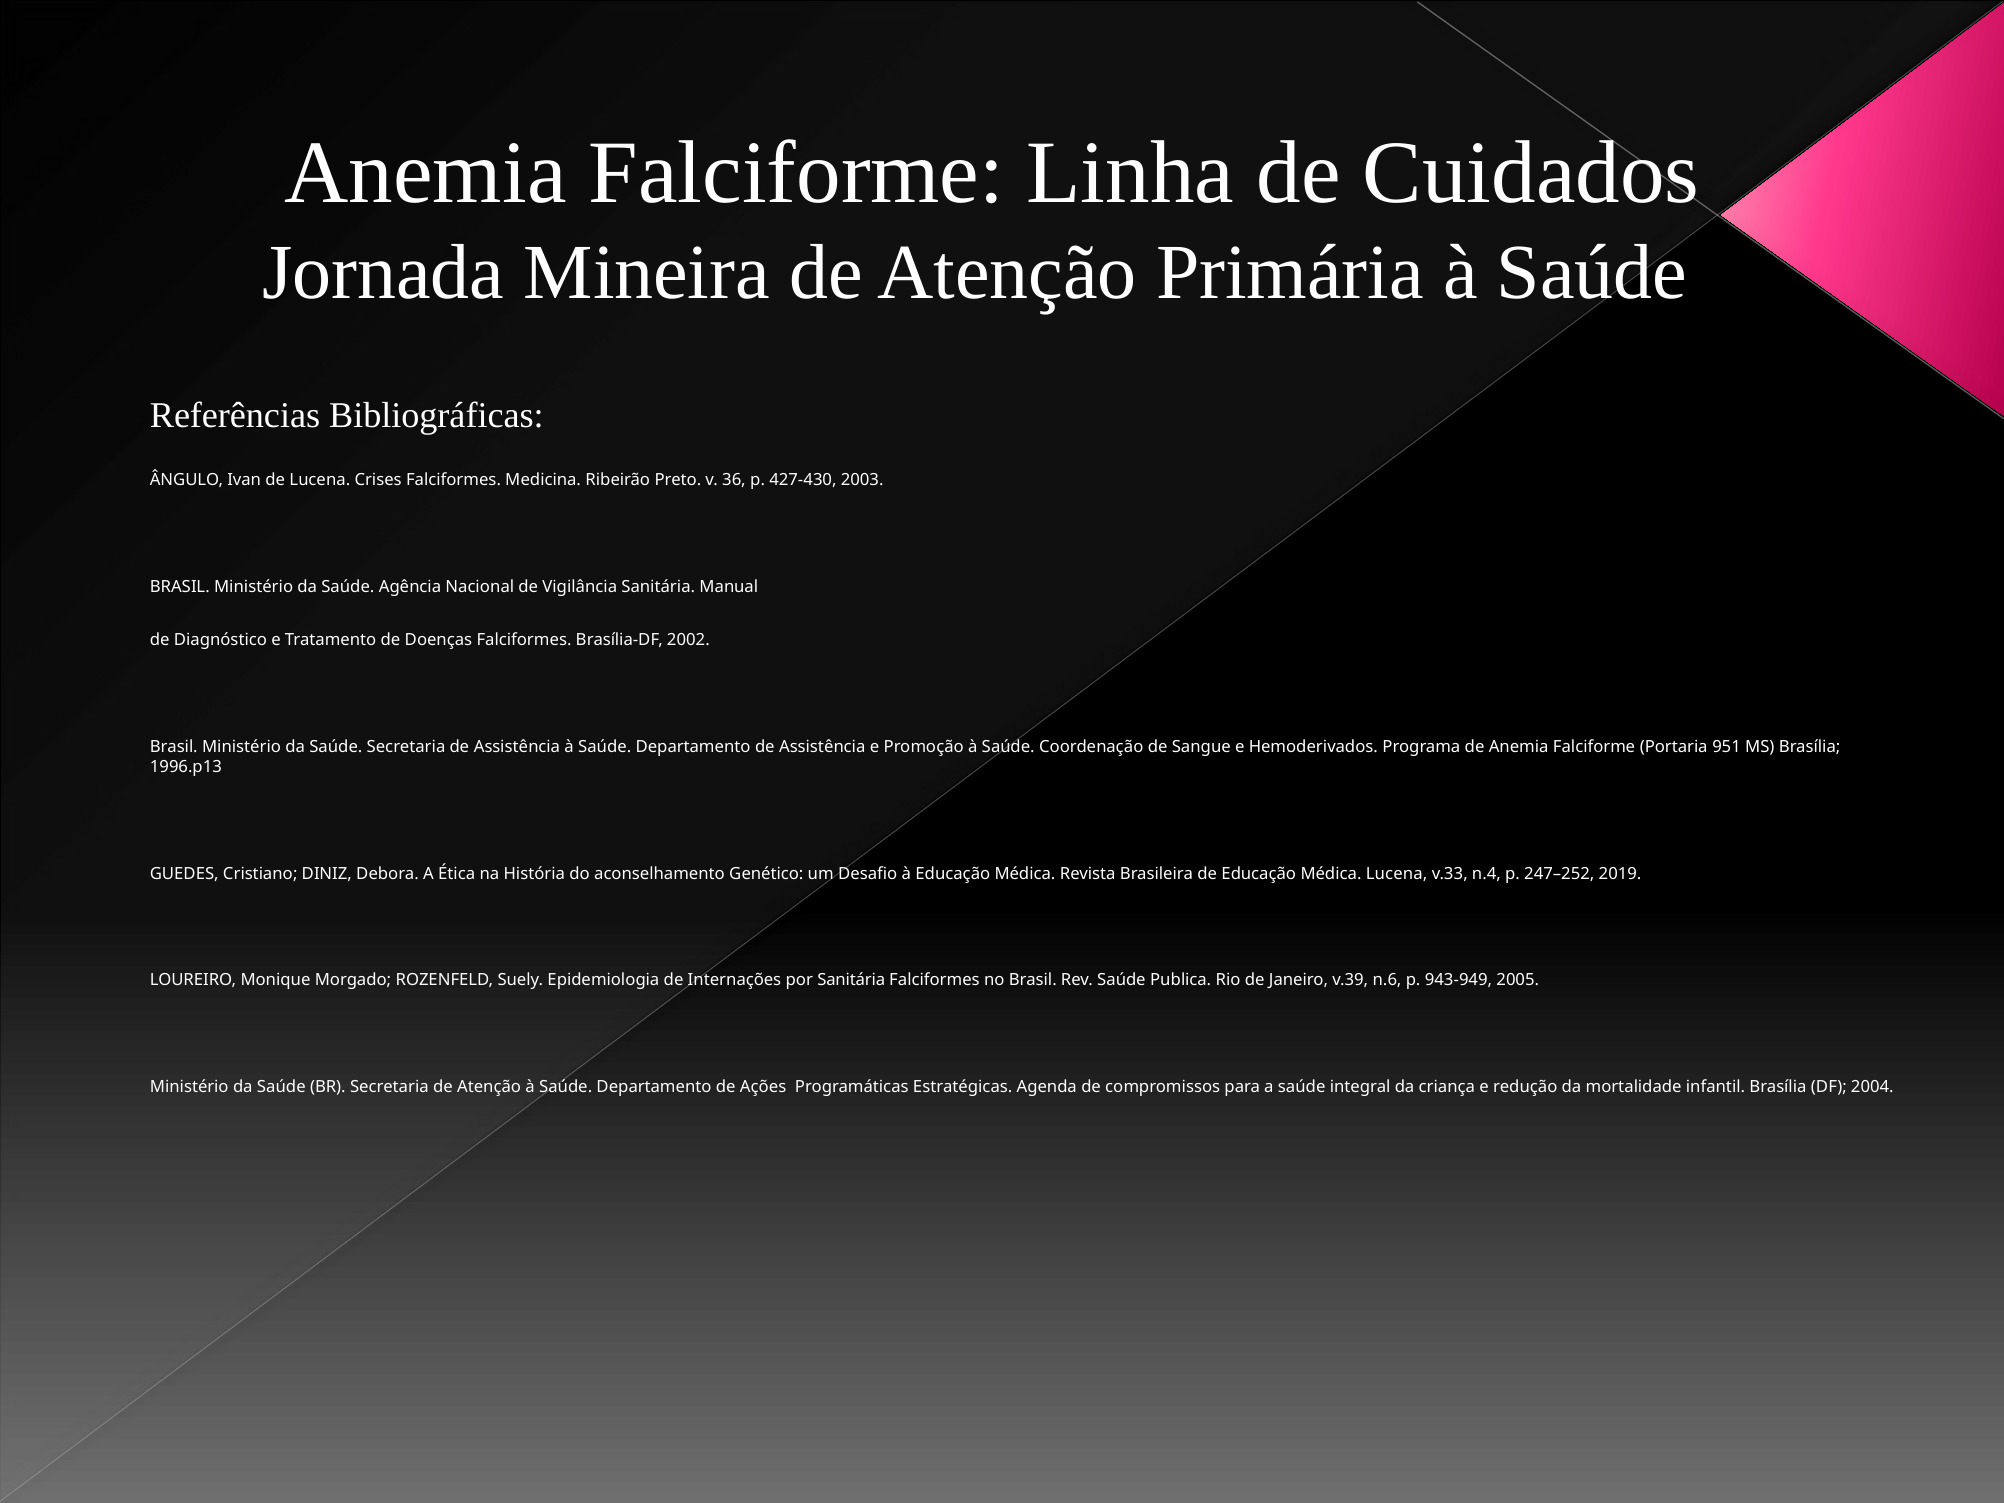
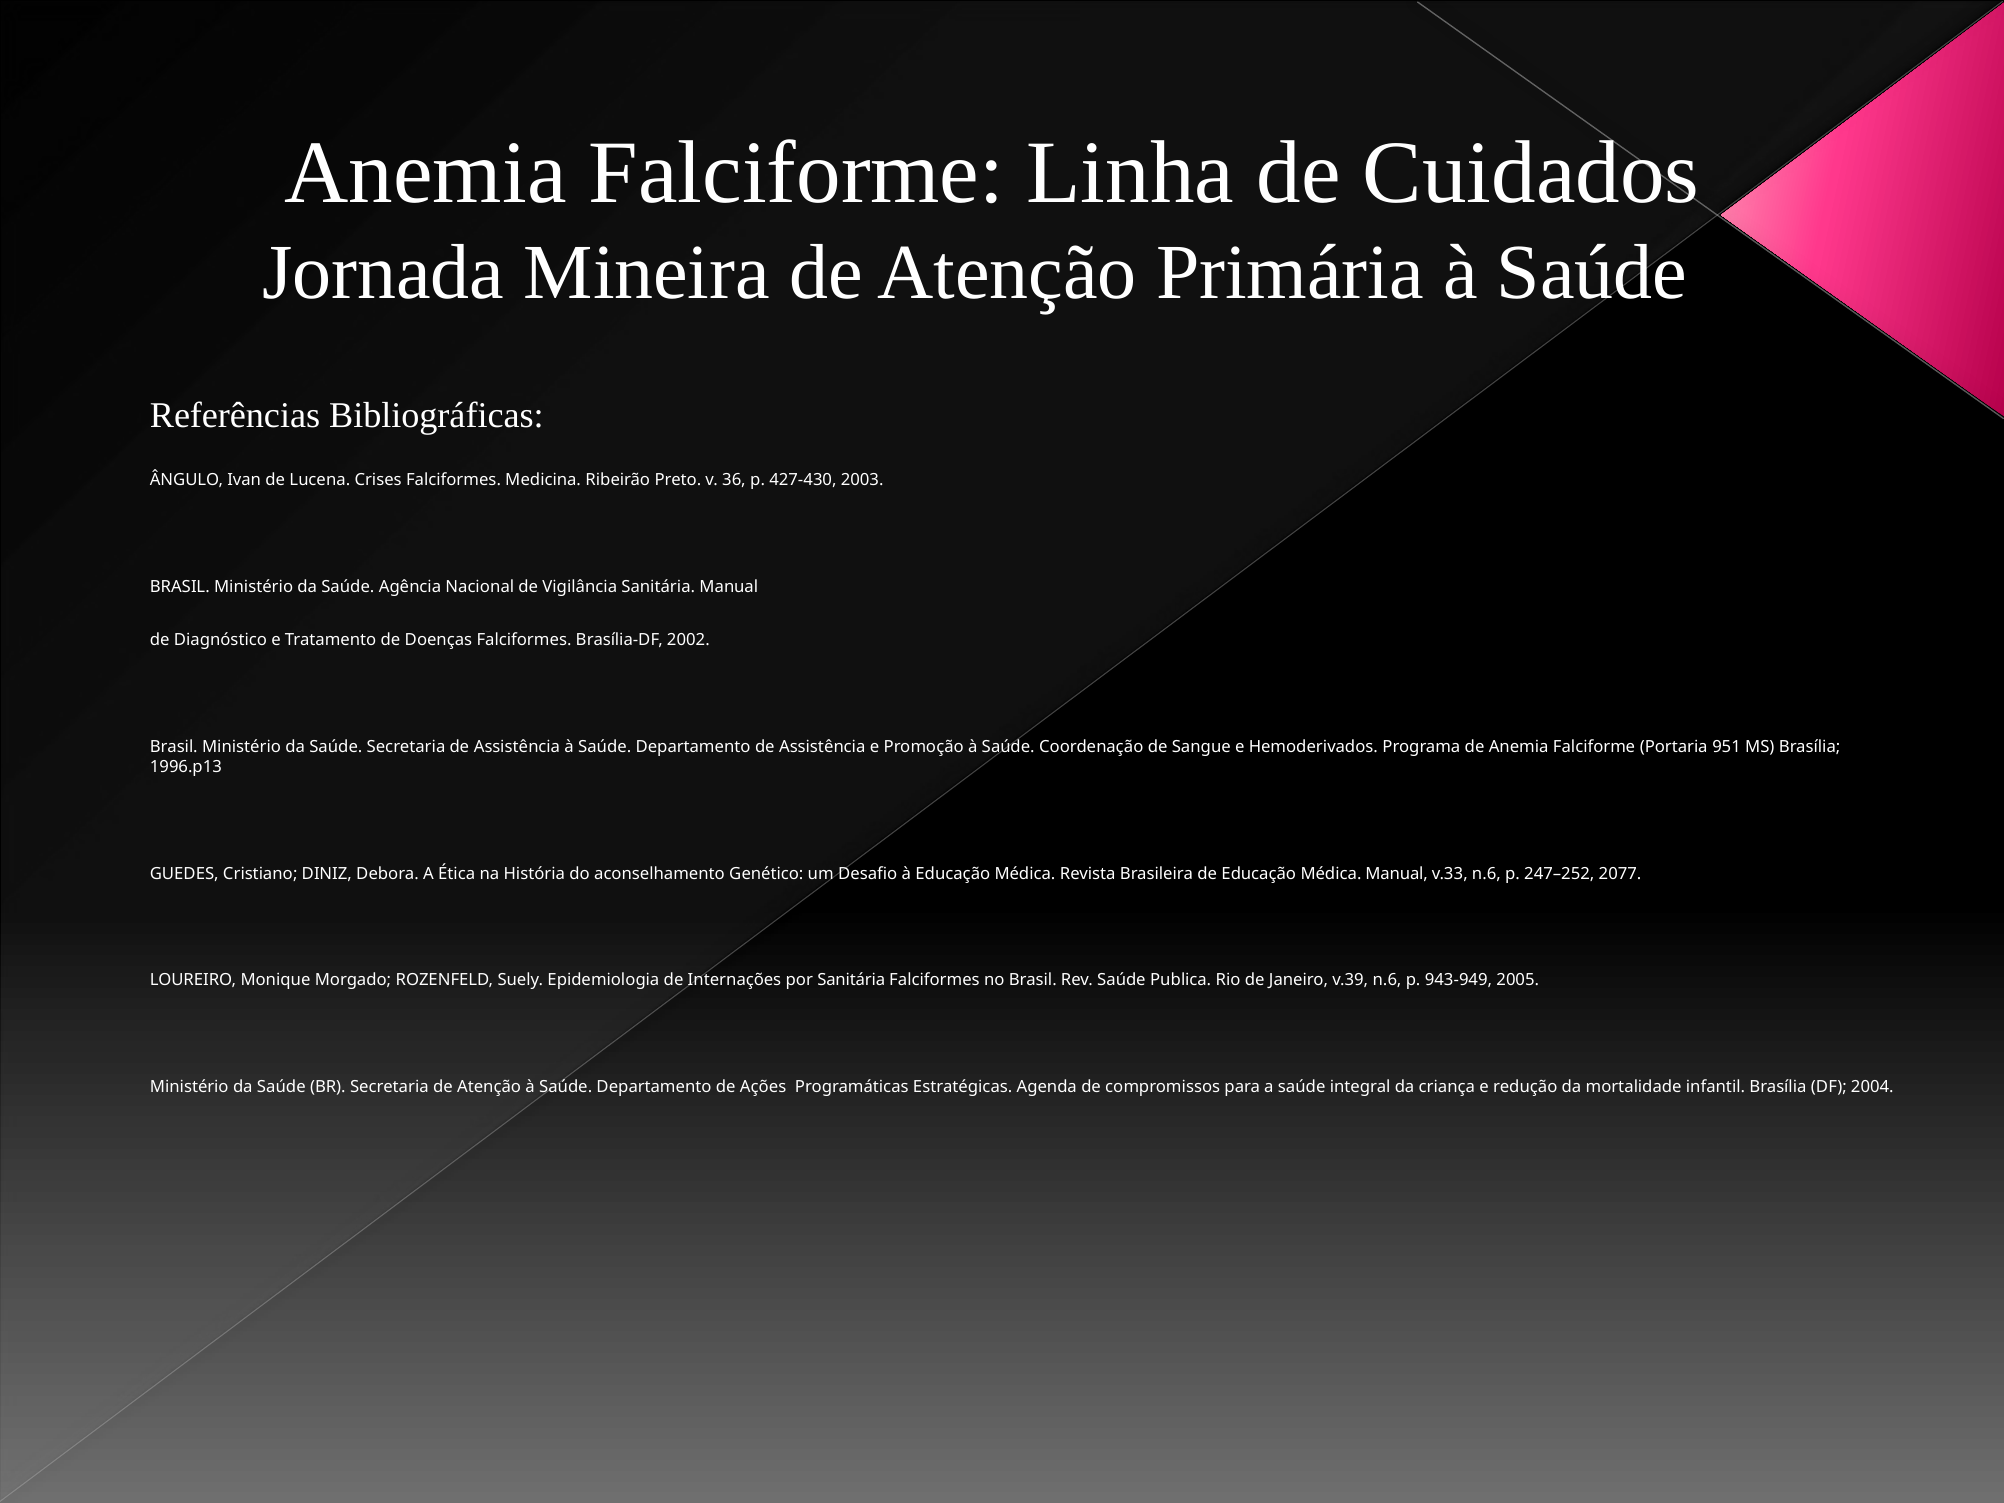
Médica Lucena: Lucena -> Manual (1397, 874)
v.33 n.4: n.4 -> n.6 (1486, 874)
2019: 2019 -> 2077 (1620, 874)
